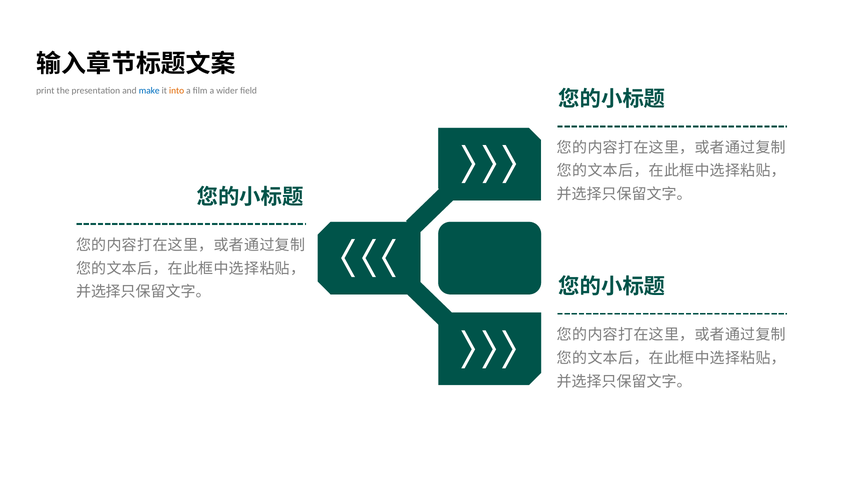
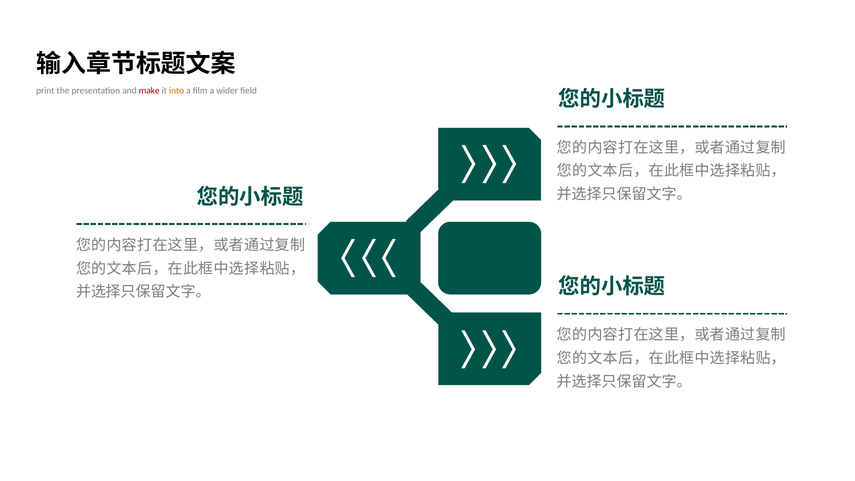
make colour: blue -> red (149, 90)
